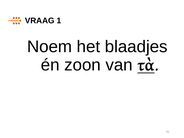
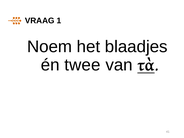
zoon: zoon -> twee (82, 65)
